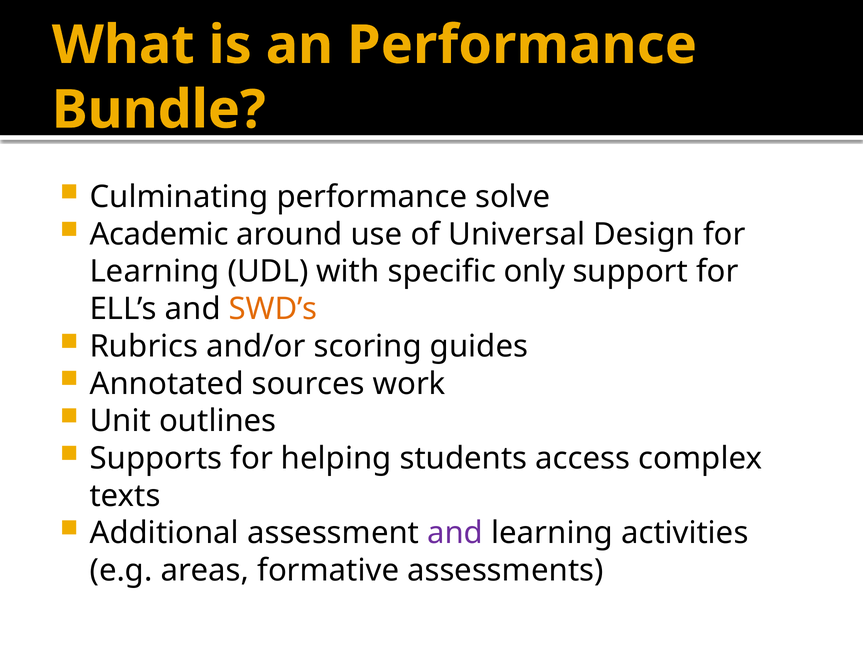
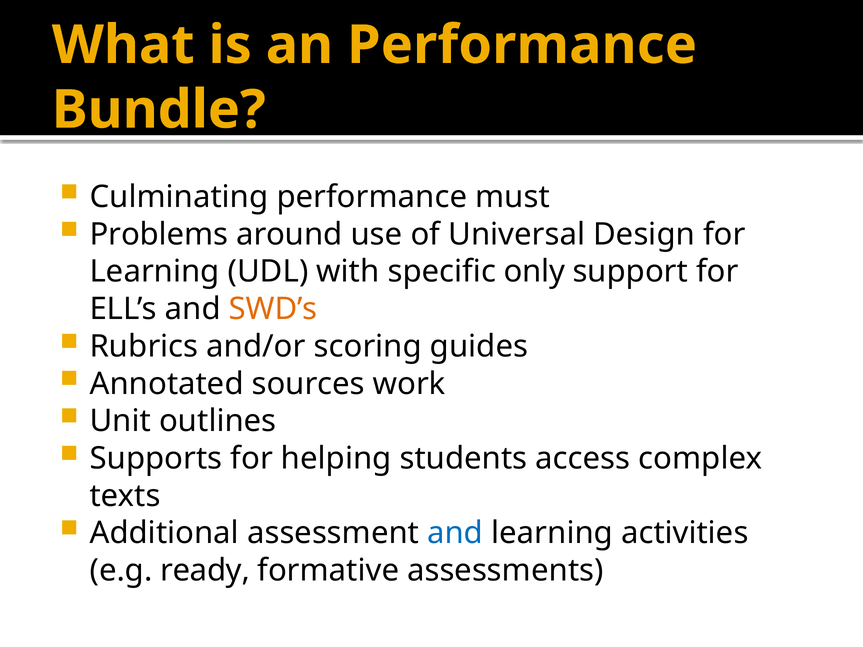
solve: solve -> must (513, 197)
Academic: Academic -> Problems (159, 234)
and colour: purple -> blue (455, 533)
areas: areas -> ready (205, 571)
